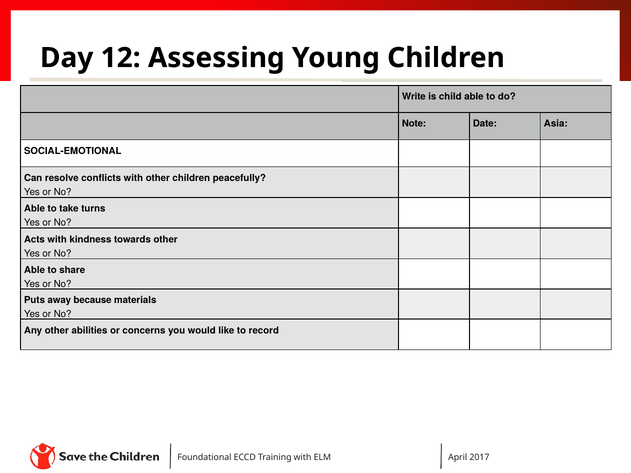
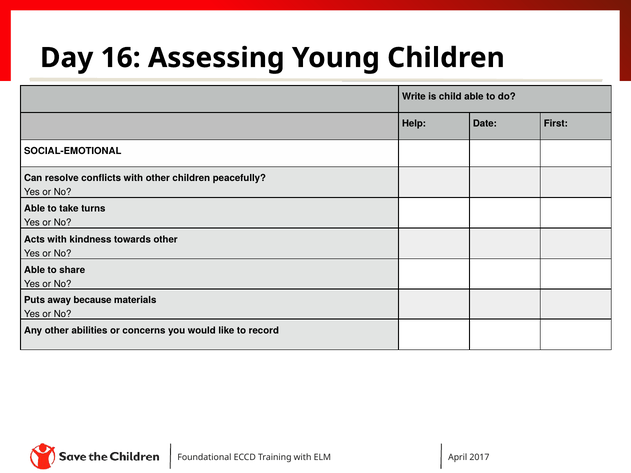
12: 12 -> 16 (121, 58)
Note: Note -> Help (414, 124)
Asia: Asia -> First (556, 124)
